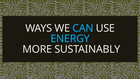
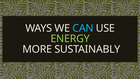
ENERGY colour: light blue -> light green (70, 39)
